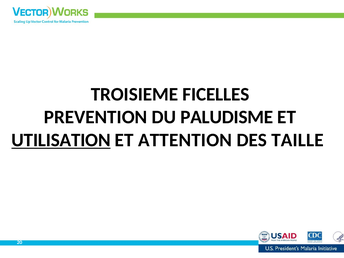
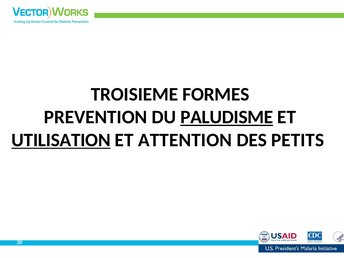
FICELLES: FICELLES -> FORMES (216, 94)
PALUDISME underline: none -> present (227, 117)
TAILLE: TAILLE -> PETITS (298, 140)
